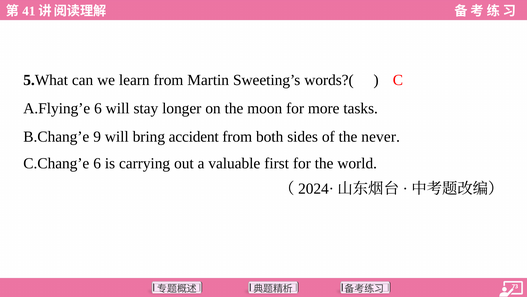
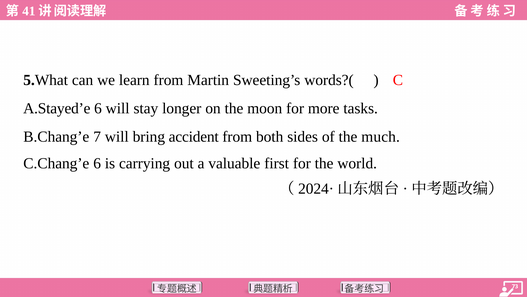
A.Flying’e: A.Flying’e -> A.Stayed’e (57, 108)
9: 9 -> 7 (97, 136)
never: never -> much (381, 136)
